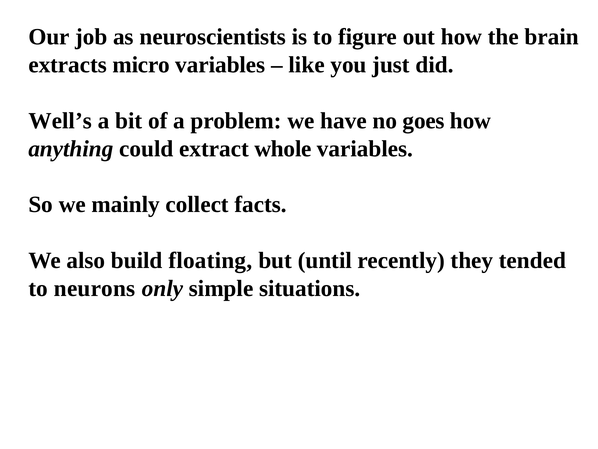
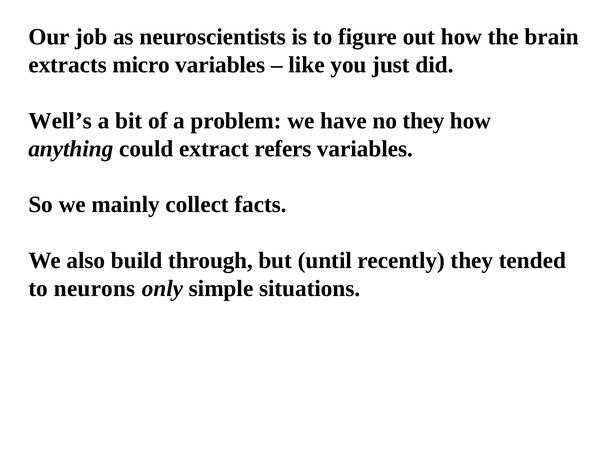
no goes: goes -> they (424, 121)
whole: whole -> refers (283, 149)
floating: floating -> through (211, 260)
